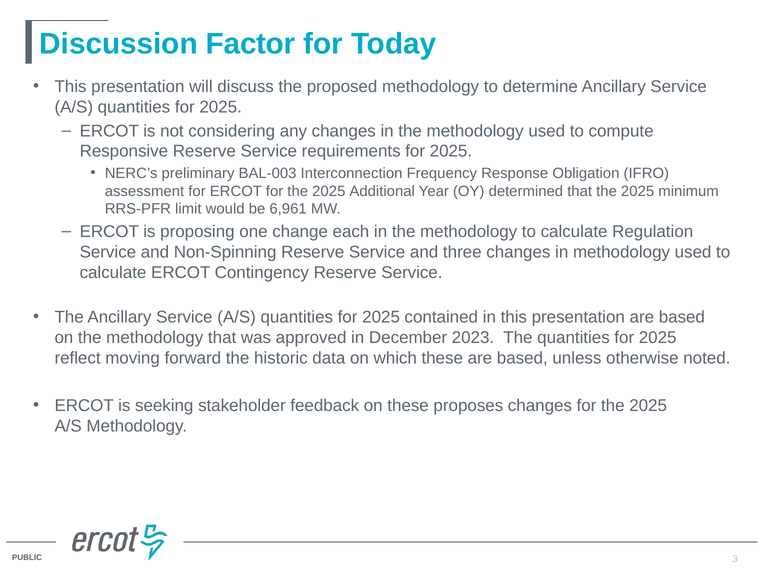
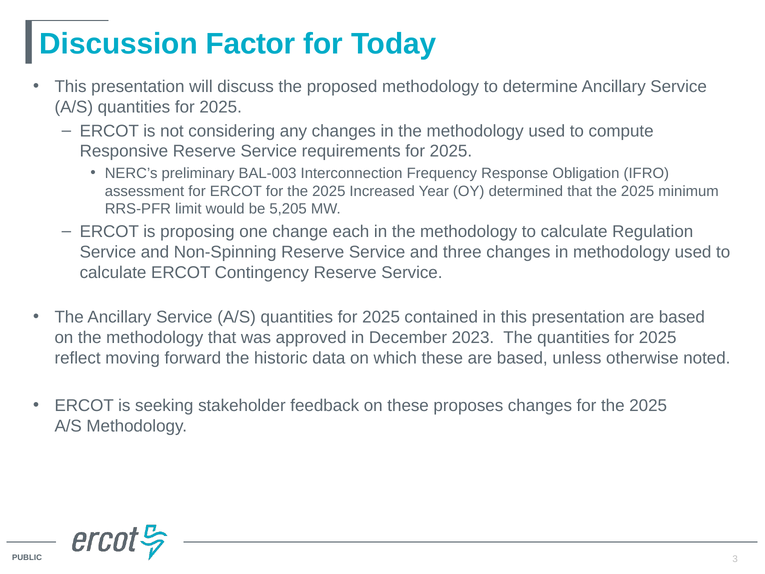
Additional: Additional -> Increased (382, 191)
6,961: 6,961 -> 5,205 (288, 209)
